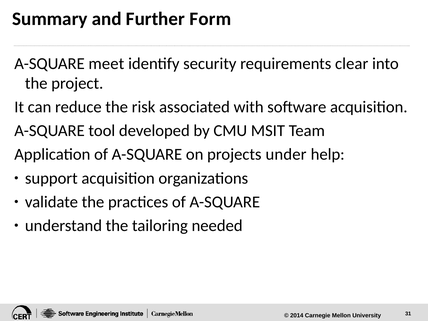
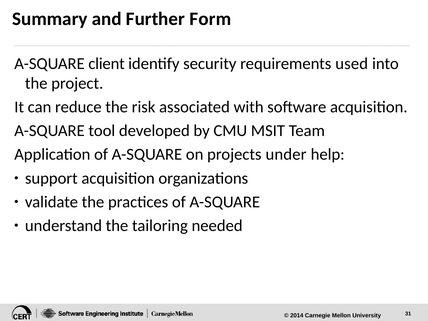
meet: meet -> client (107, 64)
clear: clear -> used (352, 64)
